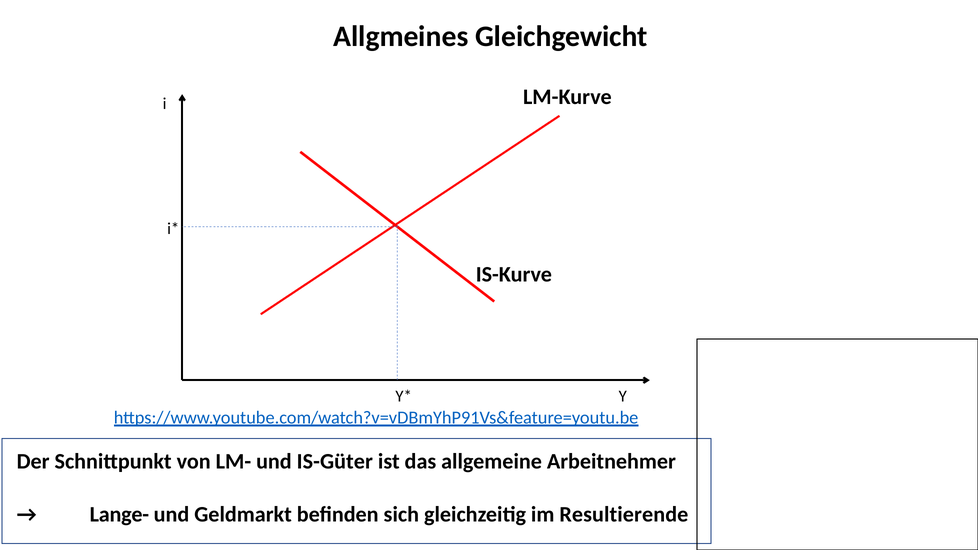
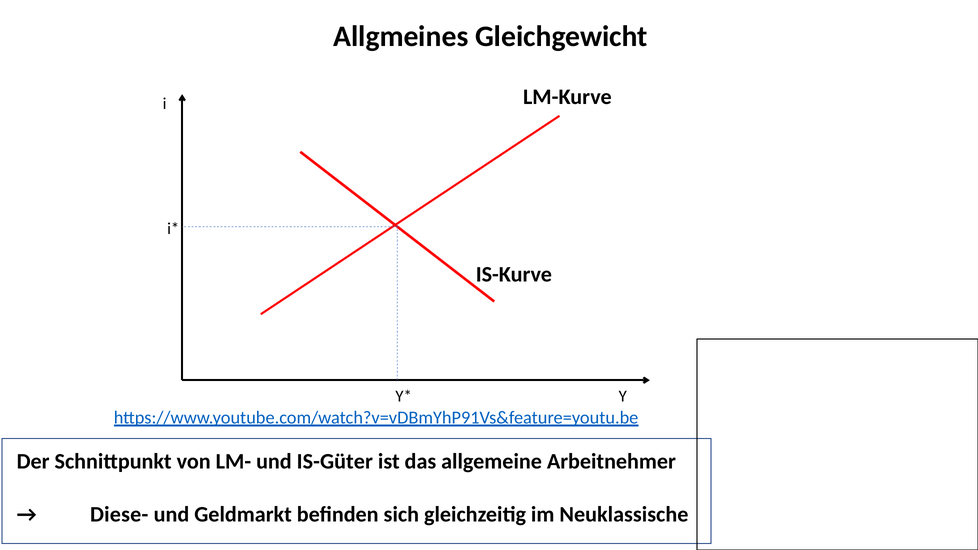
Lange-: Lange- -> Diese- (119, 515)
Resultierende: Resultierende -> Neuklassische (624, 515)
